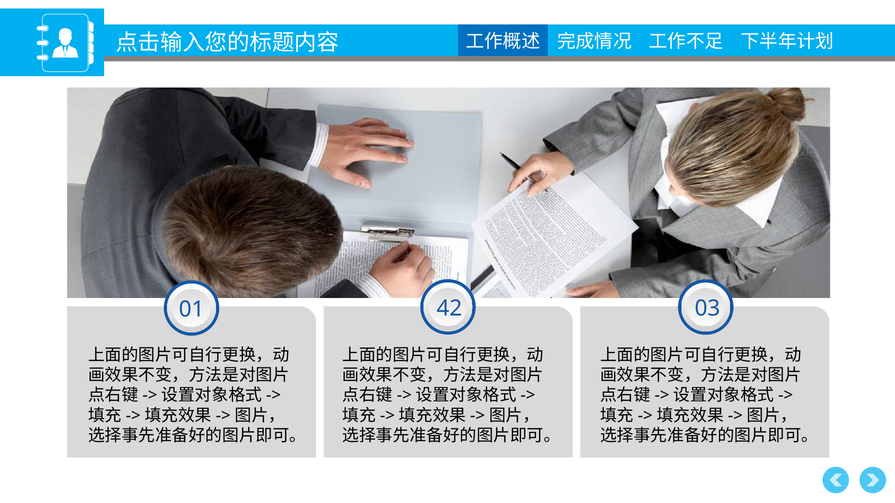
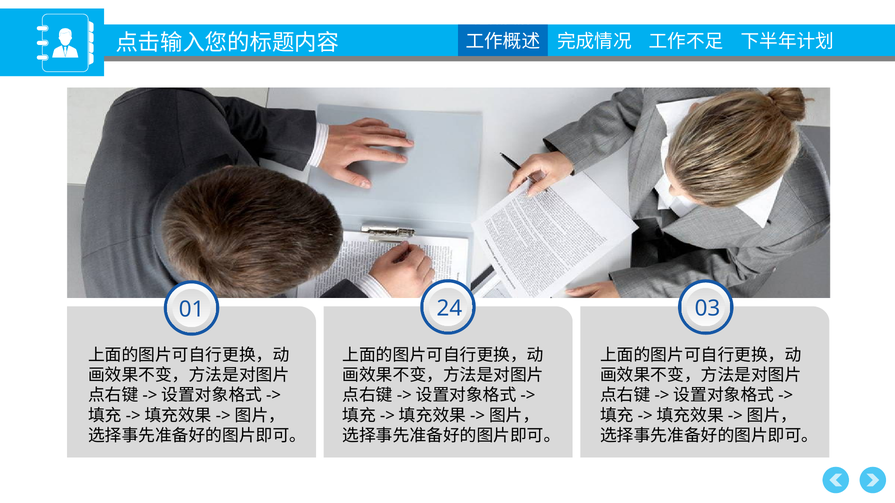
42: 42 -> 24 (449, 308)
